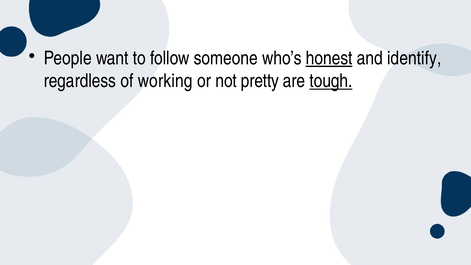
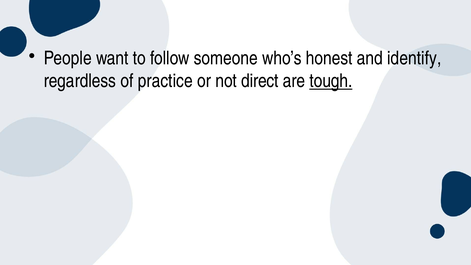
honest underline: present -> none (329, 58)
working: working -> practice (165, 81)
pretty: pretty -> direct (260, 81)
